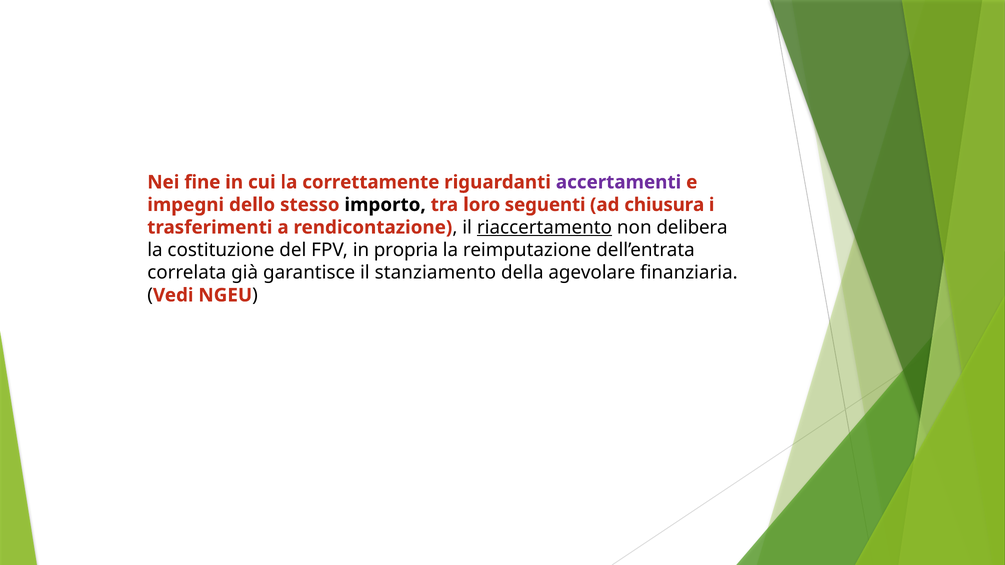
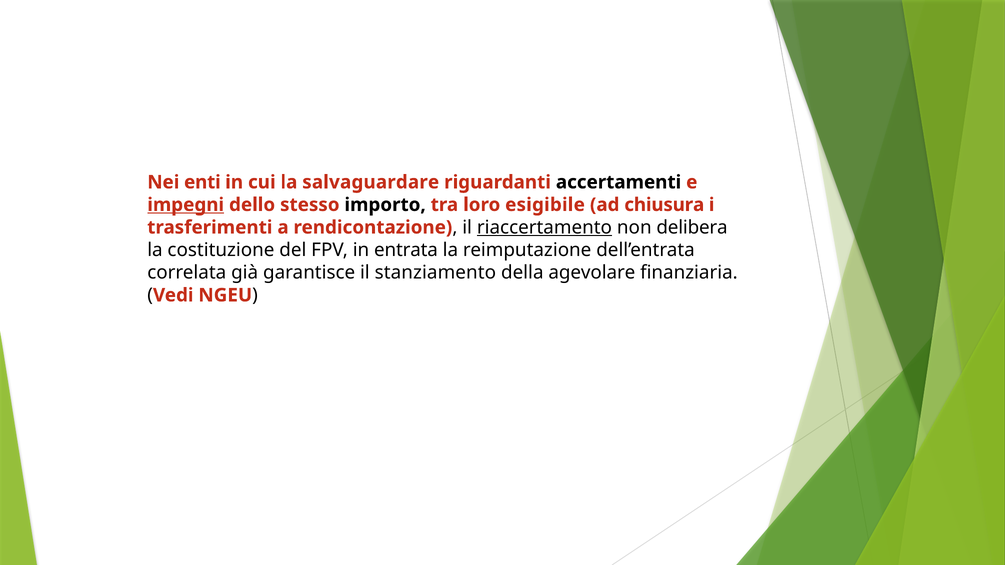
fine: fine -> enti (202, 182)
correttamente: correttamente -> salvaguardare (371, 182)
accertamenti colour: purple -> black (619, 182)
impegni underline: none -> present (186, 205)
seguenti: seguenti -> esigibile (545, 205)
propria: propria -> entrata (406, 250)
